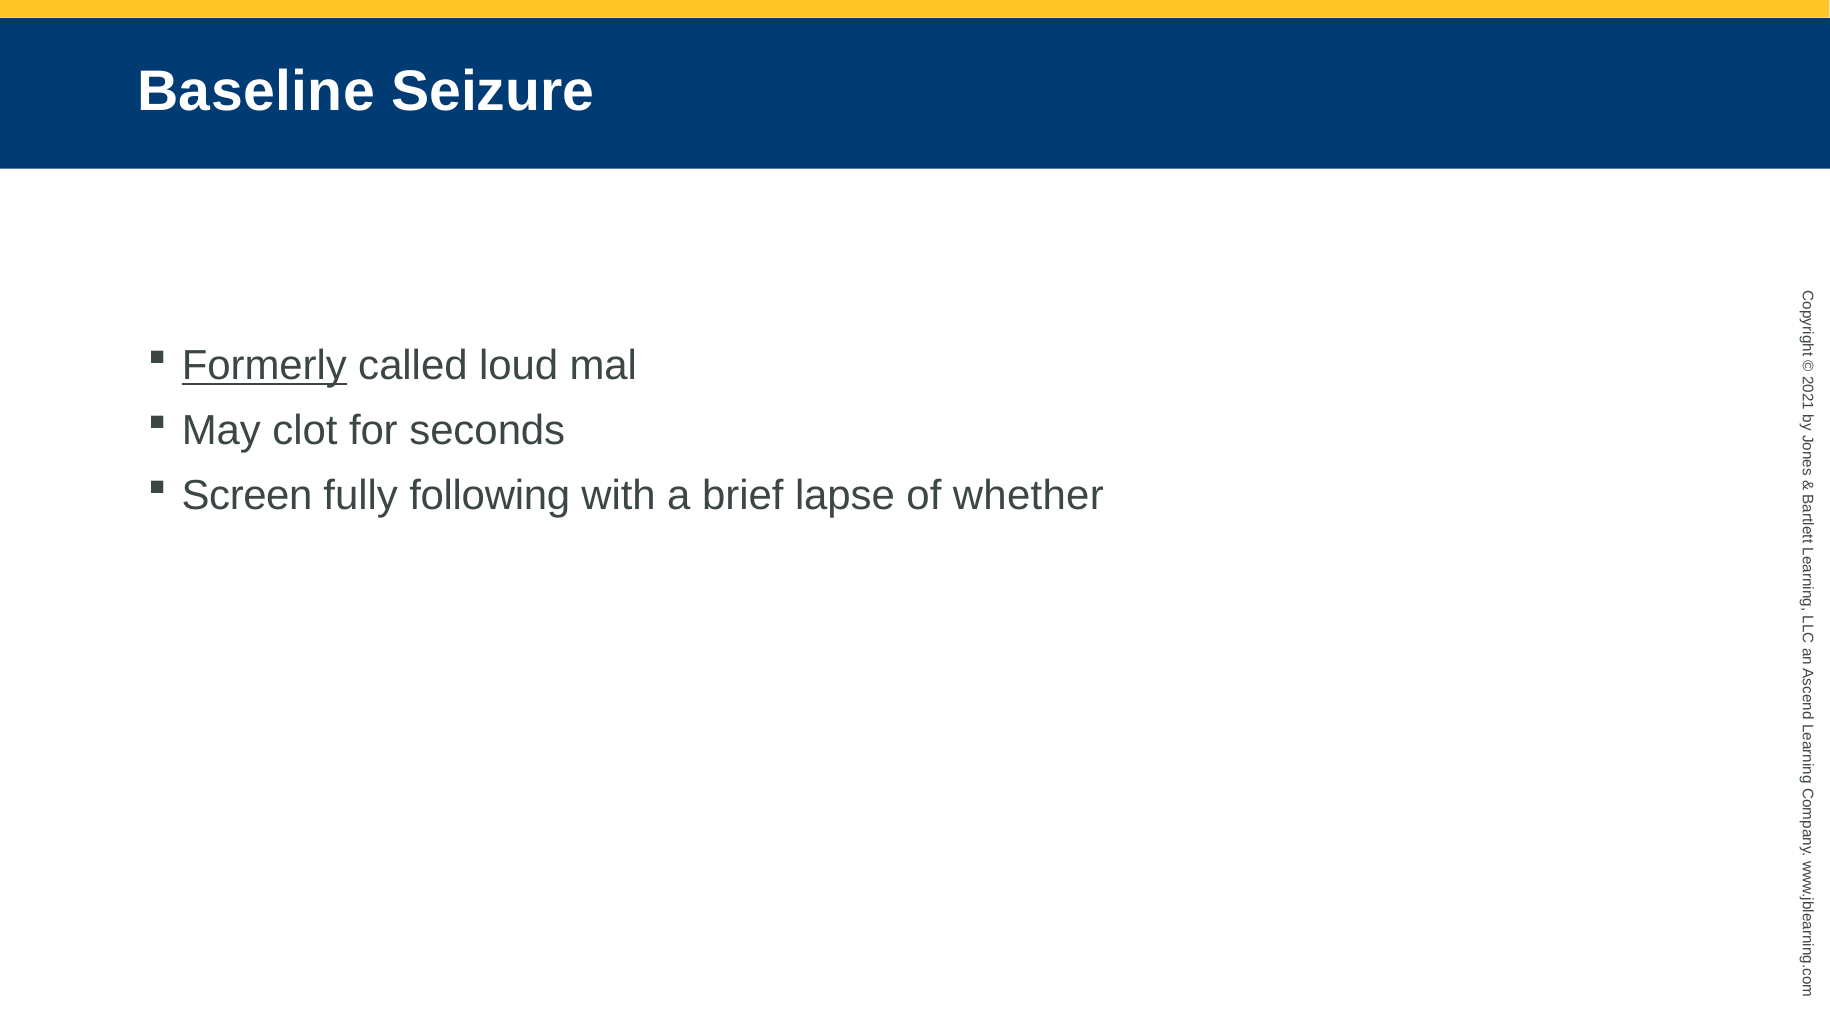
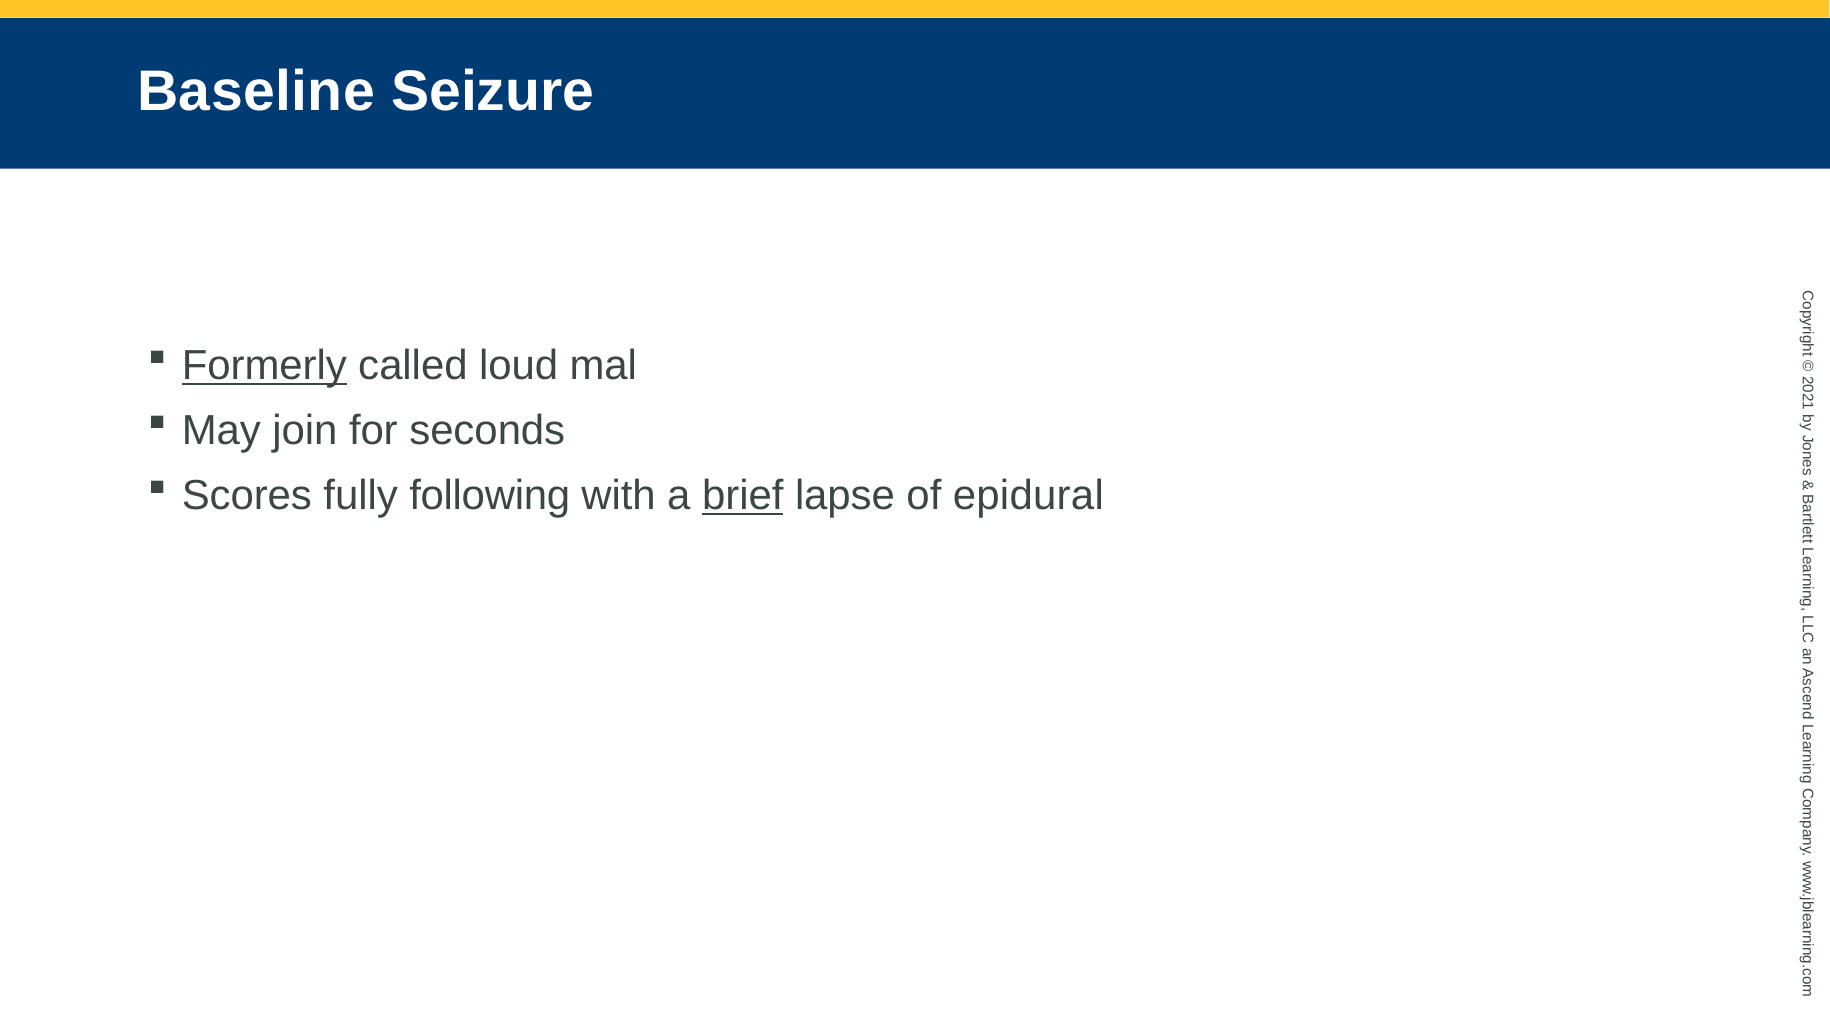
clot: clot -> join (305, 431)
Screen: Screen -> Scores (247, 496)
brief underline: none -> present (743, 496)
whether: whether -> epidural (1028, 496)
